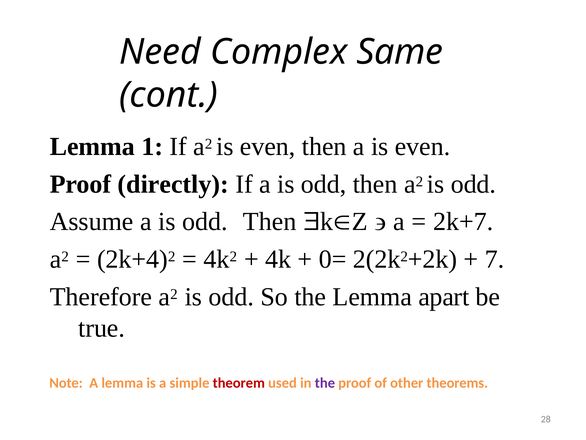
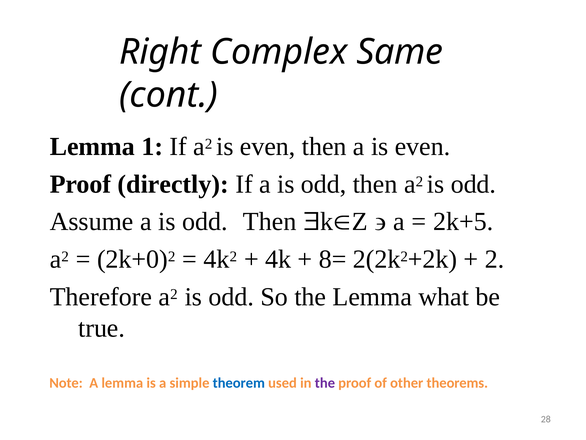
Need: Need -> Right (160, 52)
2k+7: 2k+7 -> 2k+5 (463, 221)
2k+4: 2k+4 -> 2k+0 (132, 259)
0=: 0= -> 8= (333, 259)
7: 7 -> 2 (494, 259)
apart: apart -> what (444, 296)
theorem colour: red -> blue (239, 383)
